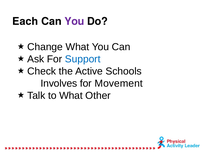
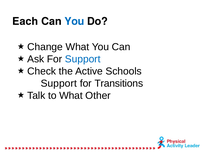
You colour: purple -> blue (74, 21)
Involves: Involves -> Support (59, 83)
Movement: Movement -> Transitions (119, 83)
